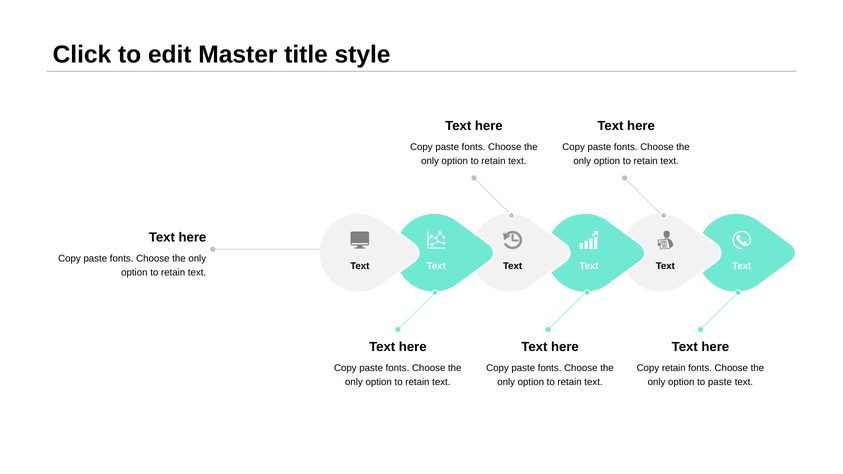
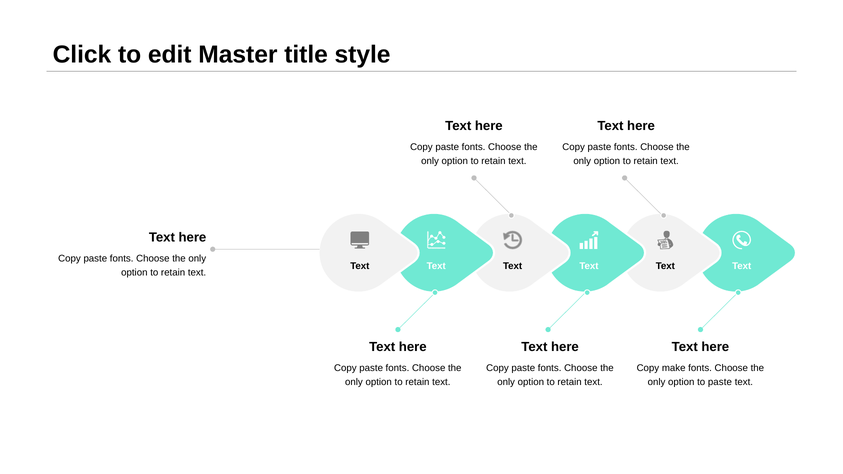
Copy retain: retain -> make (674, 368)
